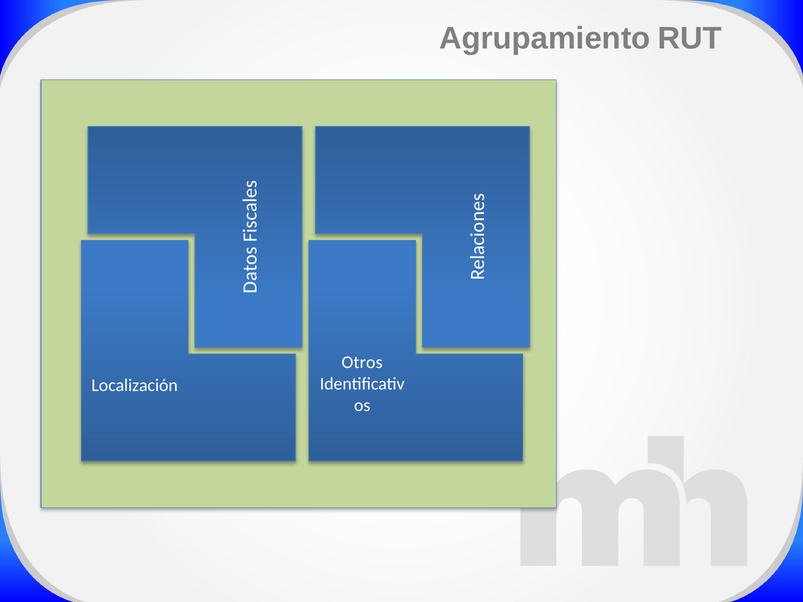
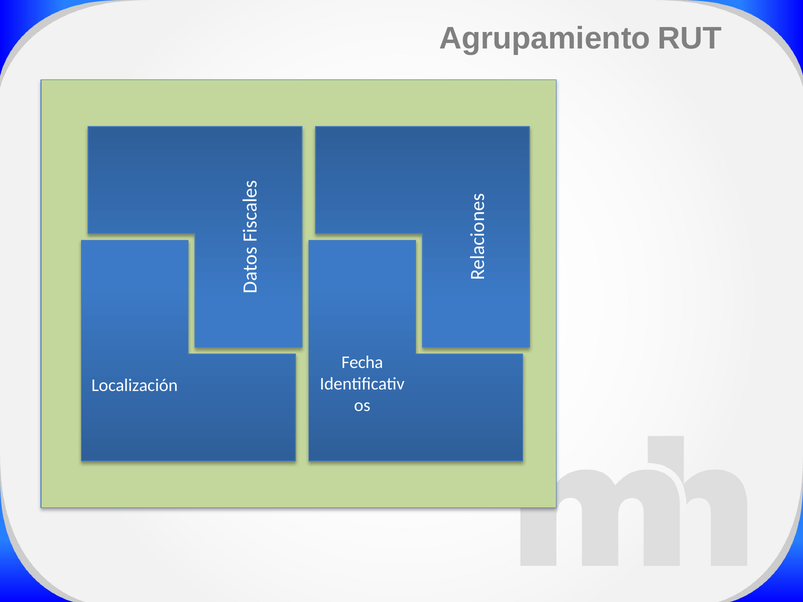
Otros: Otros -> Fecha (362, 363)
